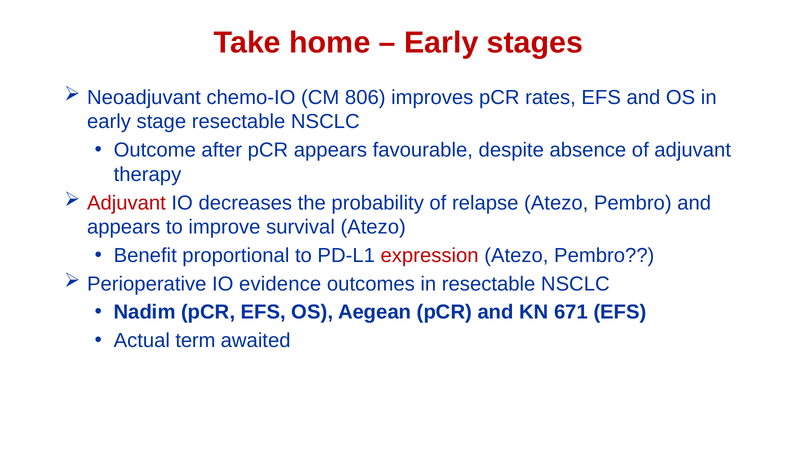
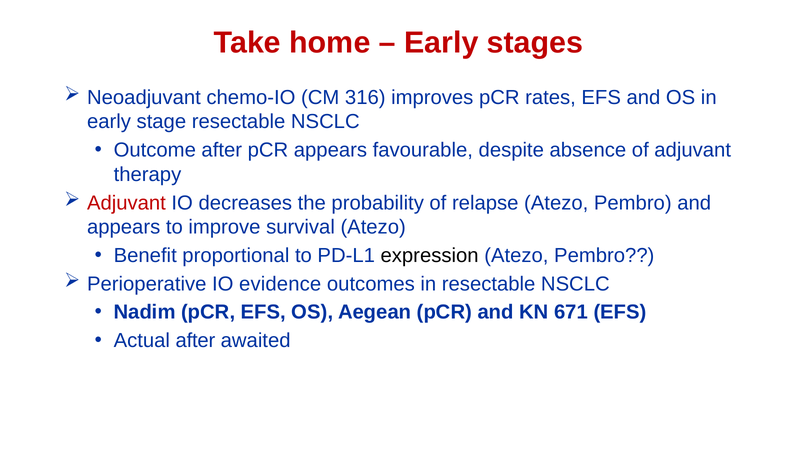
806: 806 -> 316 (365, 97)
expression colour: red -> black (430, 256)
Actual term: term -> after (195, 341)
